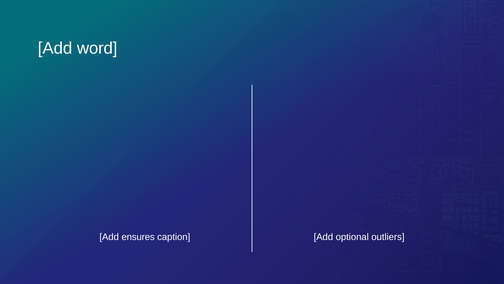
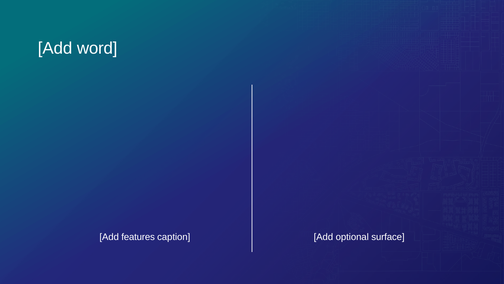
ensures: ensures -> features (138, 237)
outliers: outliers -> surface (388, 237)
